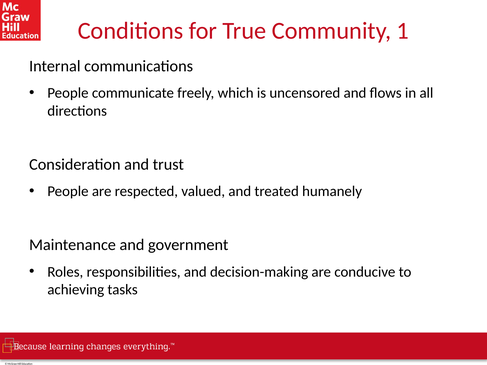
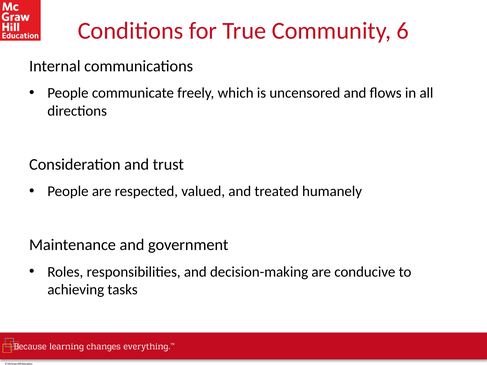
1: 1 -> 6 (403, 31)
